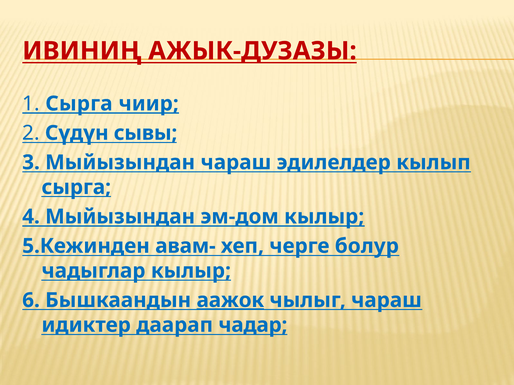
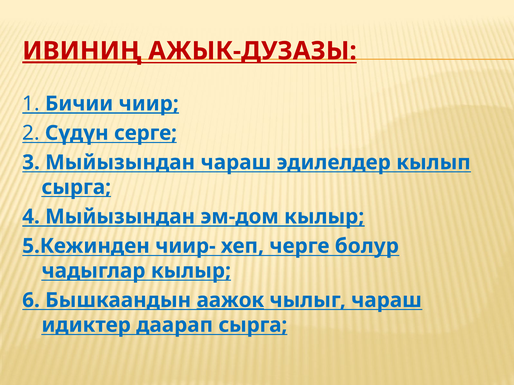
ИВИНИҢ underline: none -> present (82, 51)
1 Сырга: Сырга -> Бичии (79, 104)
сывы: сывы -> серге (145, 133)
авам-: авам- -> чиир- (185, 246)
даарап чадар: чадар -> сырга (253, 325)
